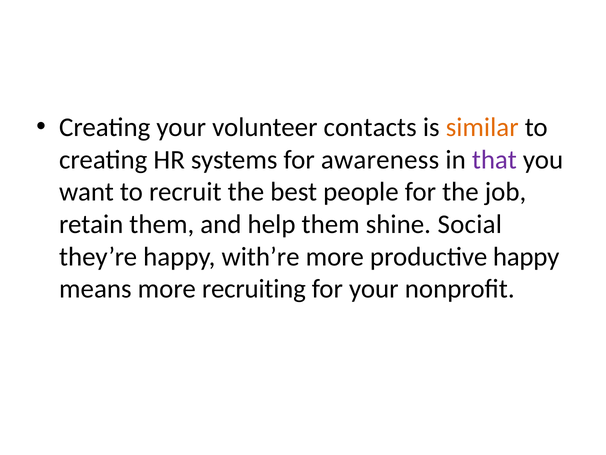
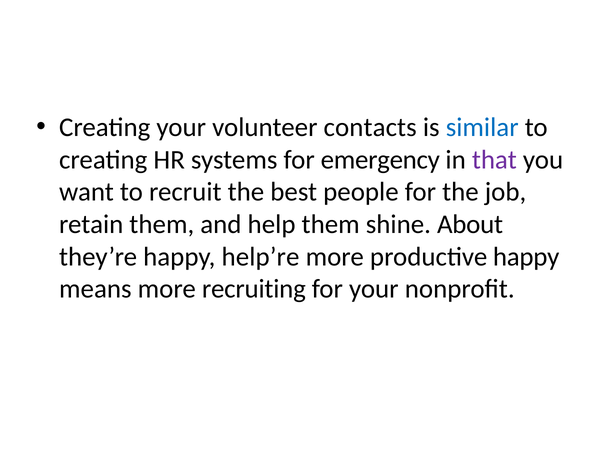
similar colour: orange -> blue (482, 127)
awareness: awareness -> emergency (380, 159)
Social: Social -> About (470, 224)
with’re: with’re -> help’re (260, 256)
